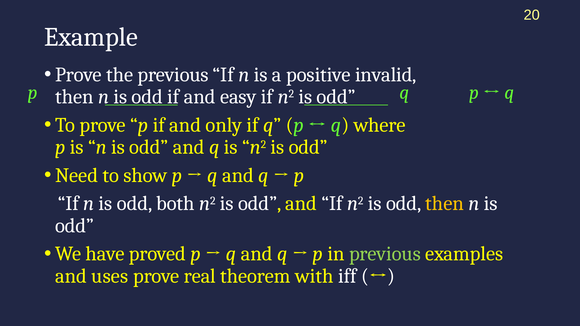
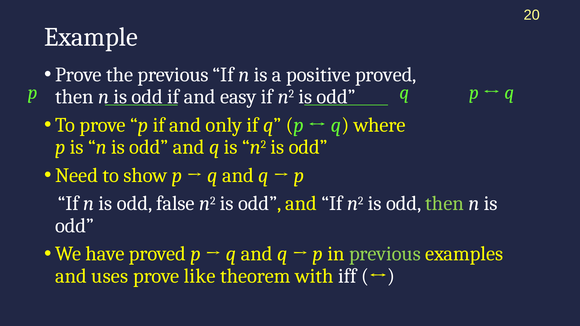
positive invalid: invalid -> proved (386, 75)
both: both -> false (175, 204)
then colour: yellow -> light green (445, 204)
real: real -> like (200, 276)
